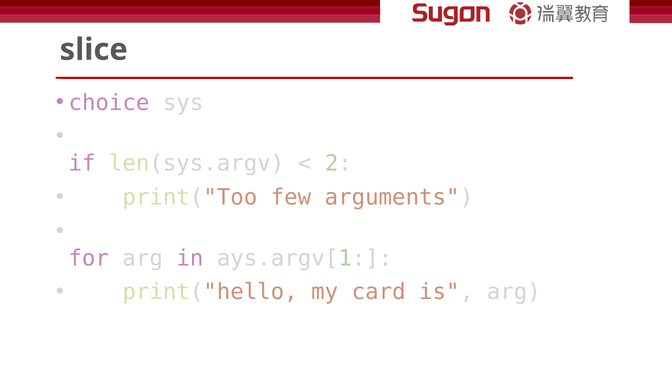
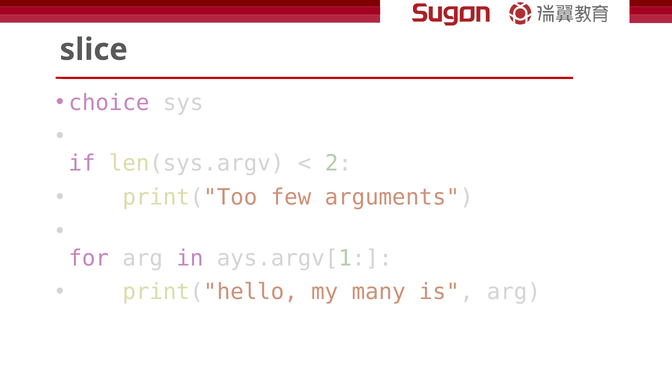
card: card -> many (379, 292)
